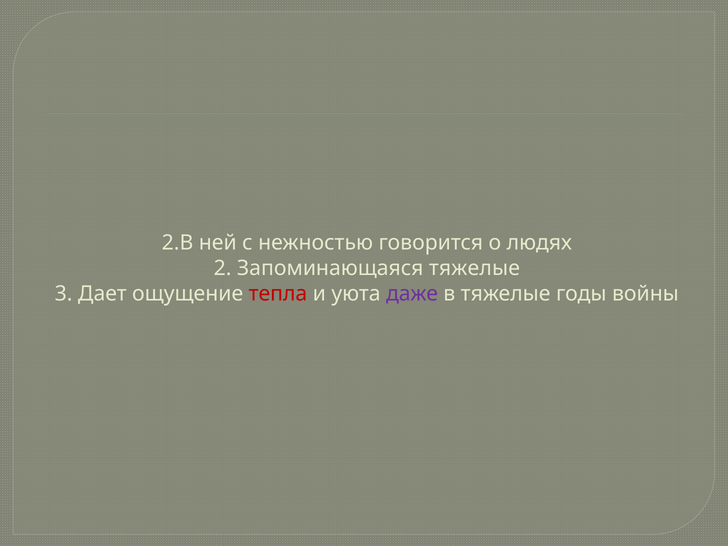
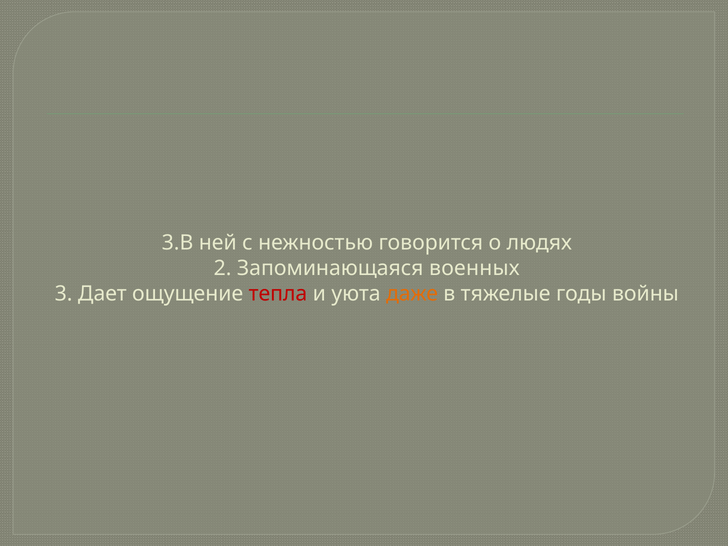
2.В: 2.В -> 3.В (178, 243)
Запоминающаяся тяжелые: тяжелые -> военных (474, 268)
даже colour: purple -> orange (412, 294)
